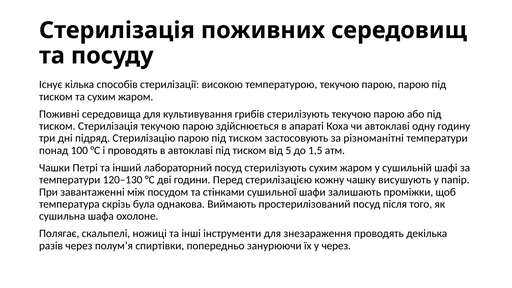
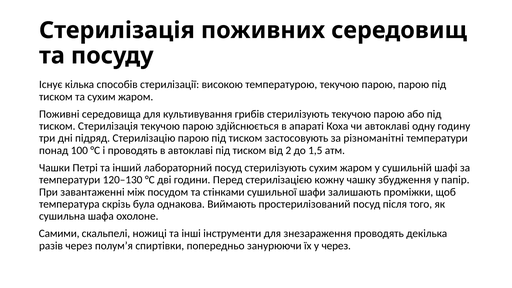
5: 5 -> 2 (288, 150)
висушують: висушують -> збудження (405, 180)
Полягає: Полягає -> Самими (59, 234)
